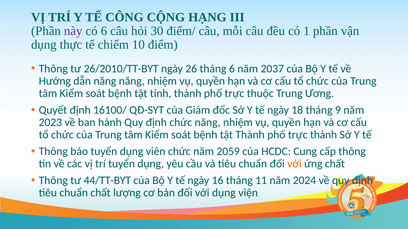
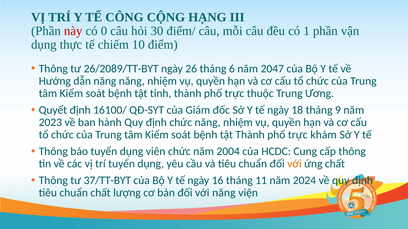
này colour: purple -> red (73, 31)
có 6: 6 -> 0 (104, 31)
26/2010/TT-BYT: 26/2010/TT-BYT -> 26/2089/TT-BYT (121, 69)
2037: 2037 -> 2047 (272, 69)
trực thành: thành -> khám (323, 135)
2059: 2059 -> 2004 (228, 152)
44/TT-BYT: 44/TT-BYT -> 37/TT-BYT (107, 181)
với dụng: dụng -> năng (224, 193)
